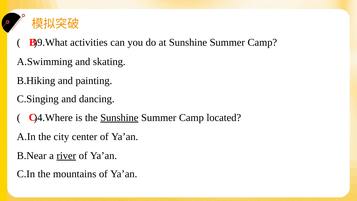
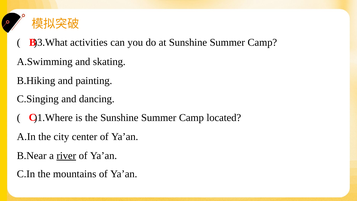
)9.What: )9.What -> )3.What (51, 43)
)4.Where: )4.Where -> )1.Where (53, 117)
Sunshine underline: present -> none (119, 117)
